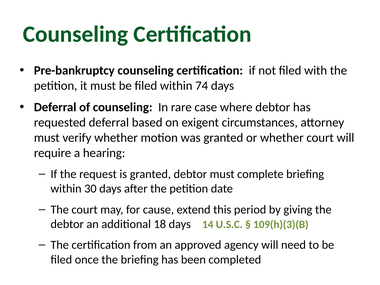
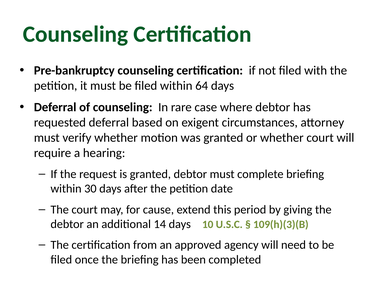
74: 74 -> 64 (202, 86)
18: 18 -> 14 (160, 224)
14: 14 -> 10 (208, 224)
